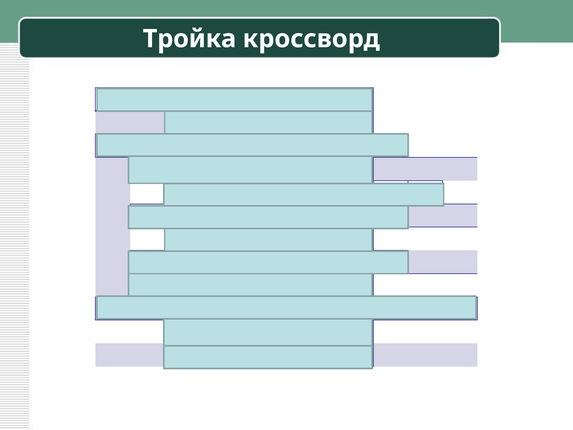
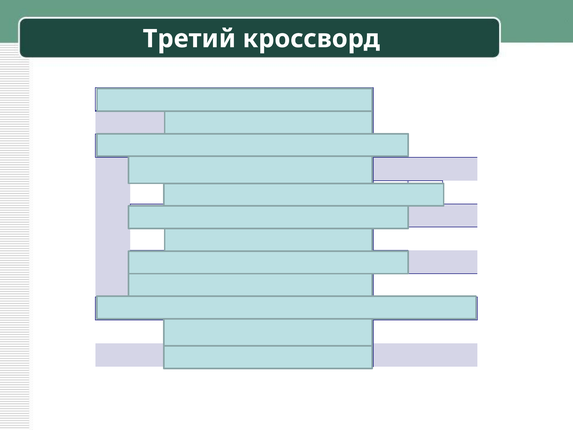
Тройка: Тройка -> Третий (189, 39)
